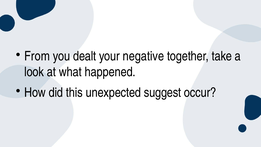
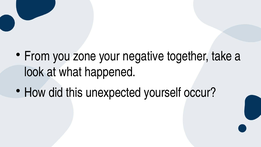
dealt: dealt -> zone (85, 56)
suggest: suggest -> yourself (163, 92)
